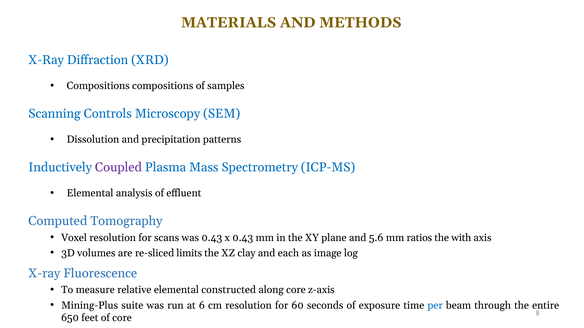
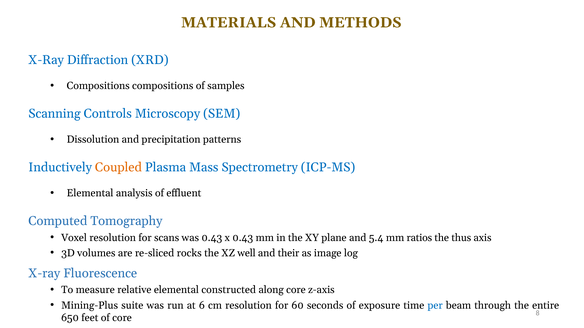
Coupled colour: purple -> orange (118, 167)
5.6: 5.6 -> 5.4 (376, 238)
with: with -> thus (461, 238)
limits: limits -> rocks (189, 253)
clay: clay -> well (247, 253)
each: each -> their (289, 253)
